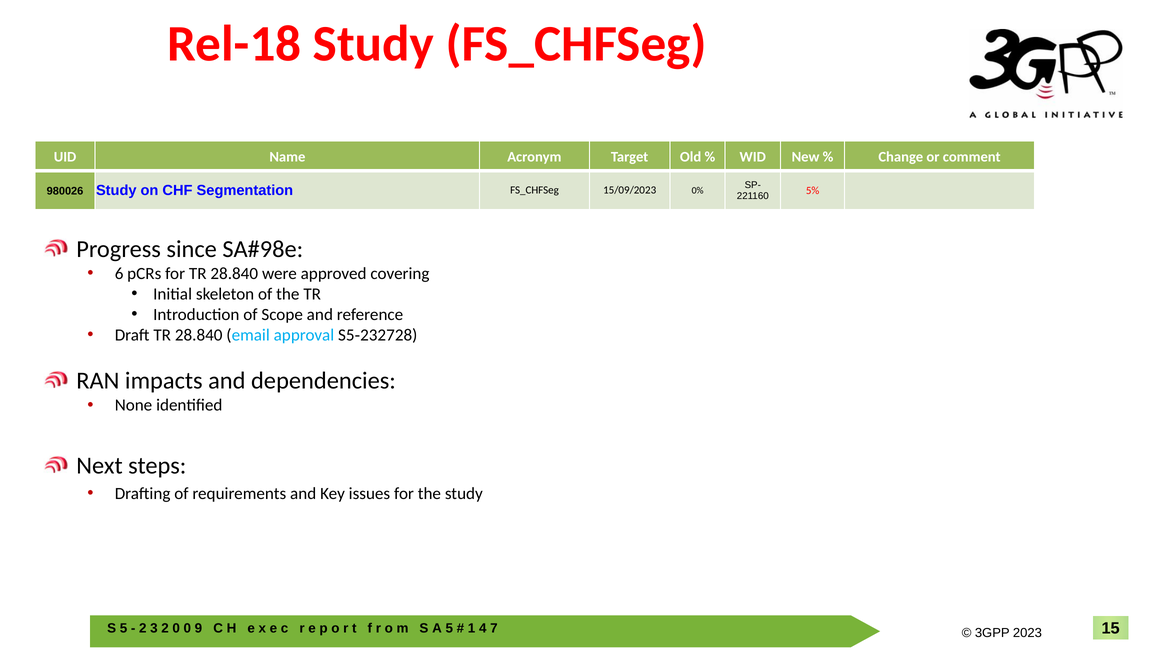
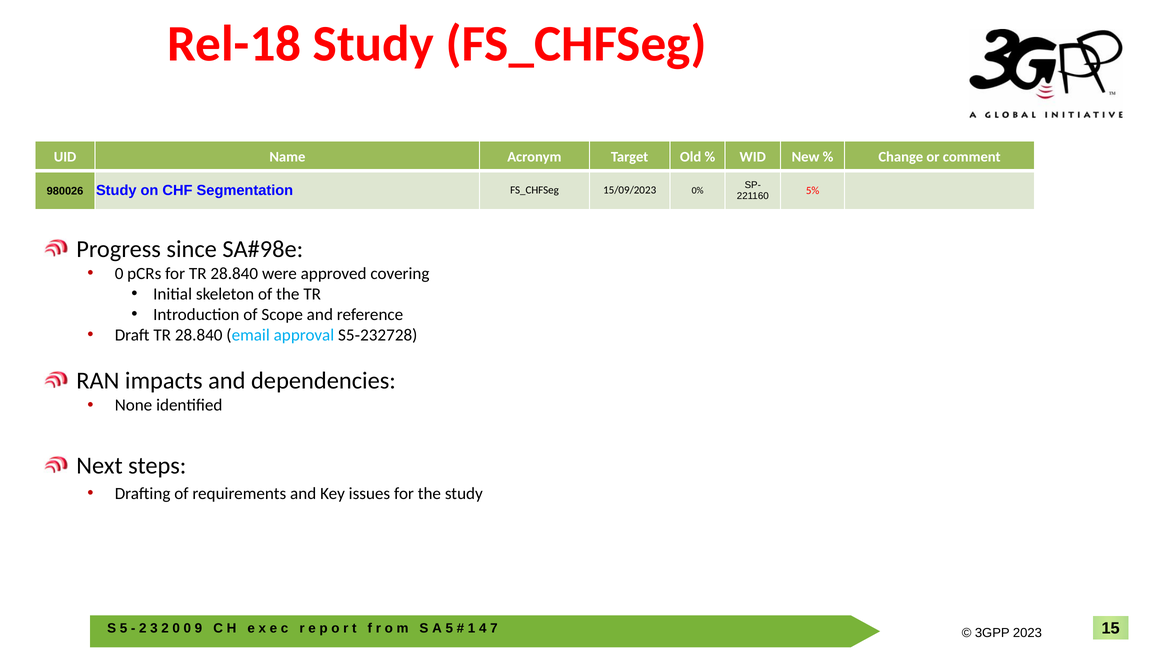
6: 6 -> 0 (119, 274)
